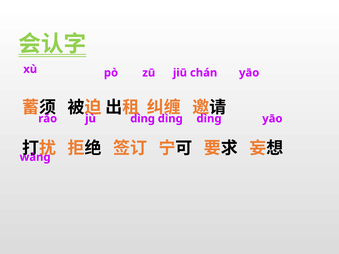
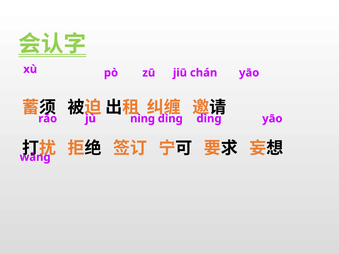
rǎo dìnɡ: dìnɡ -> nìnɡ (143, 119)
